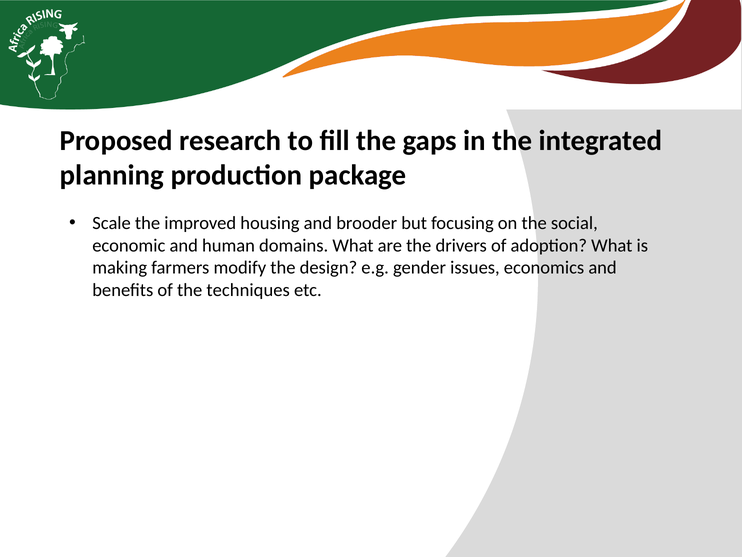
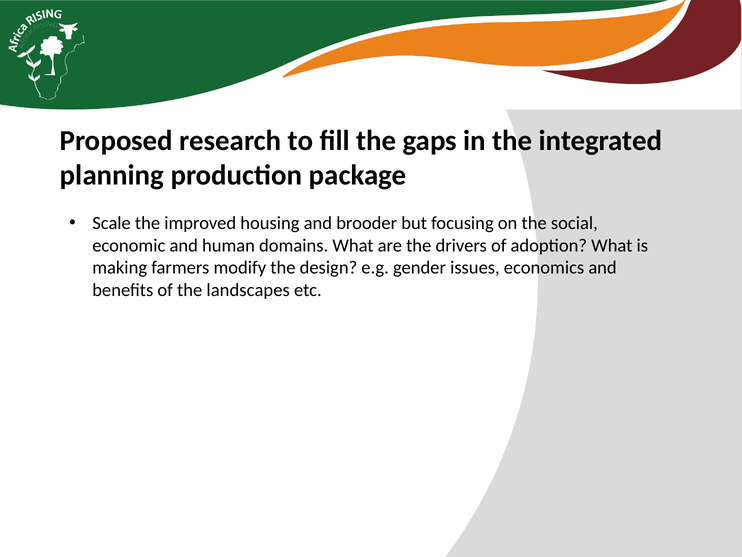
techniques: techniques -> landscapes (248, 290)
